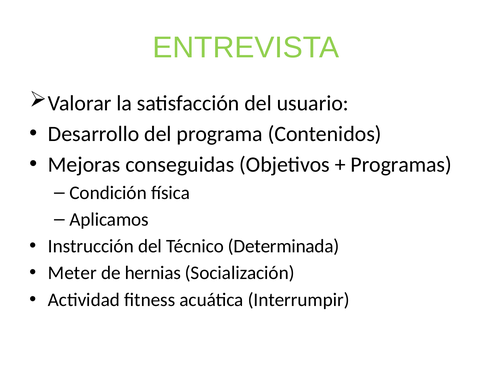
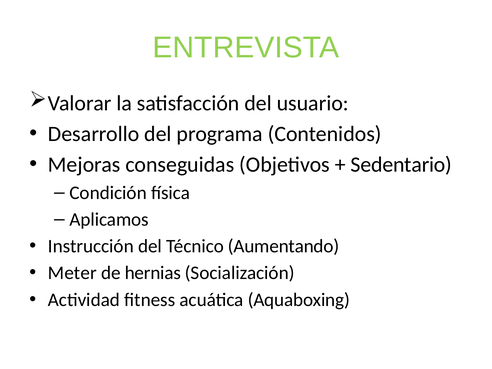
Programas: Programas -> Sedentario (401, 165)
Determinada: Determinada -> Aumentando (284, 246)
Interrumpir: Interrumpir -> Aquaboxing (299, 300)
